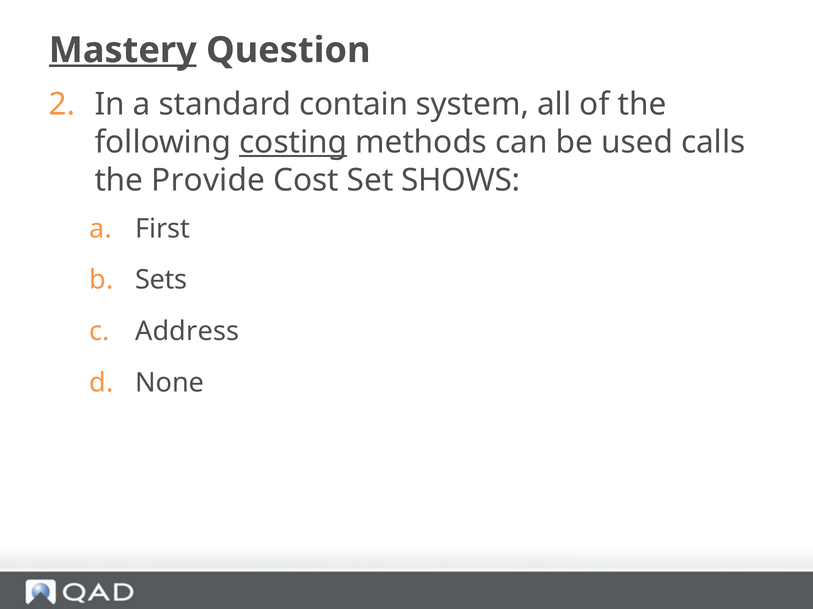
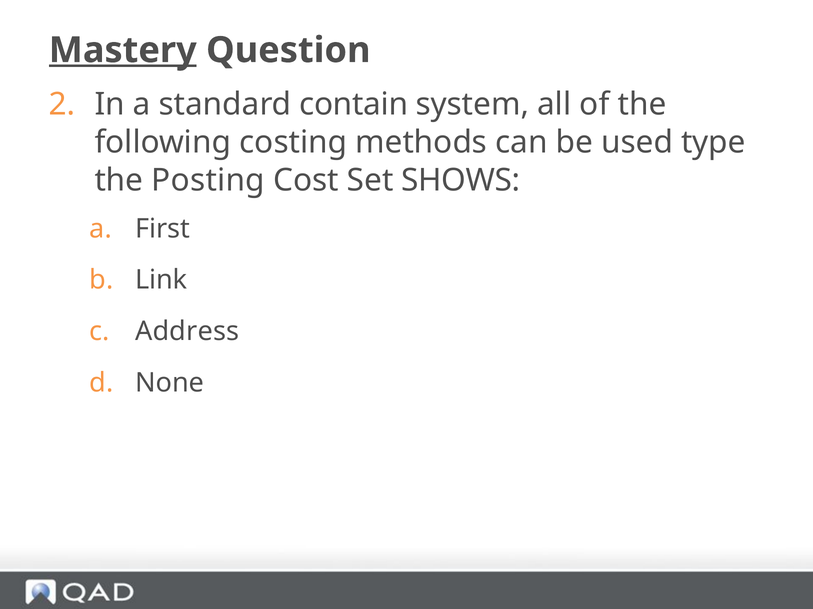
costing underline: present -> none (293, 142)
calls: calls -> type (713, 142)
Provide: Provide -> Posting (208, 180)
Sets: Sets -> Link (161, 280)
